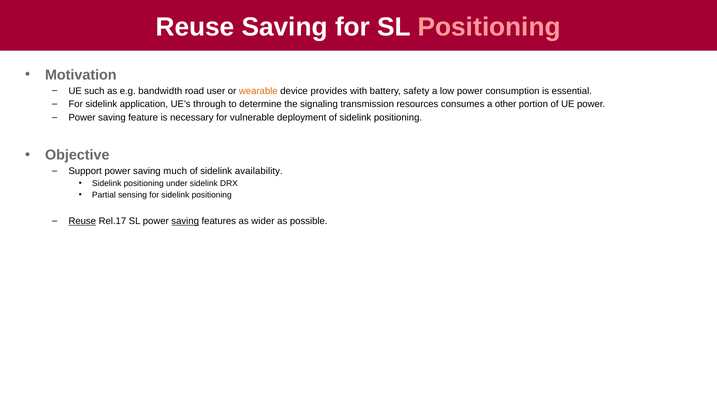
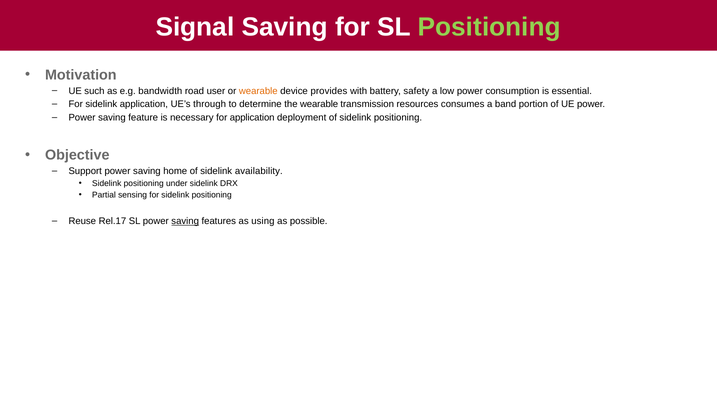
Reuse: Reuse -> Signal (195, 27)
Positioning colour: pink -> light green (489, 27)
the signaling: signaling -> wearable (319, 104)
other: other -> band (506, 104)
for vulnerable: vulnerable -> application (252, 118)
much: much -> home (175, 171)
Reuse underline: present -> none (82, 221)
wider: wider -> using (263, 221)
